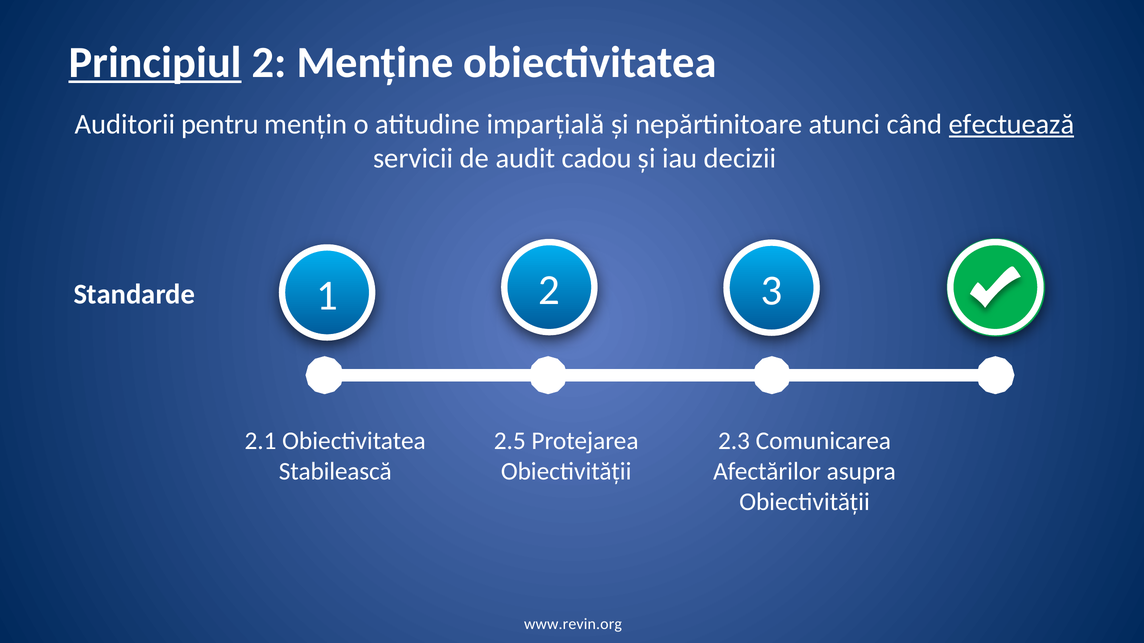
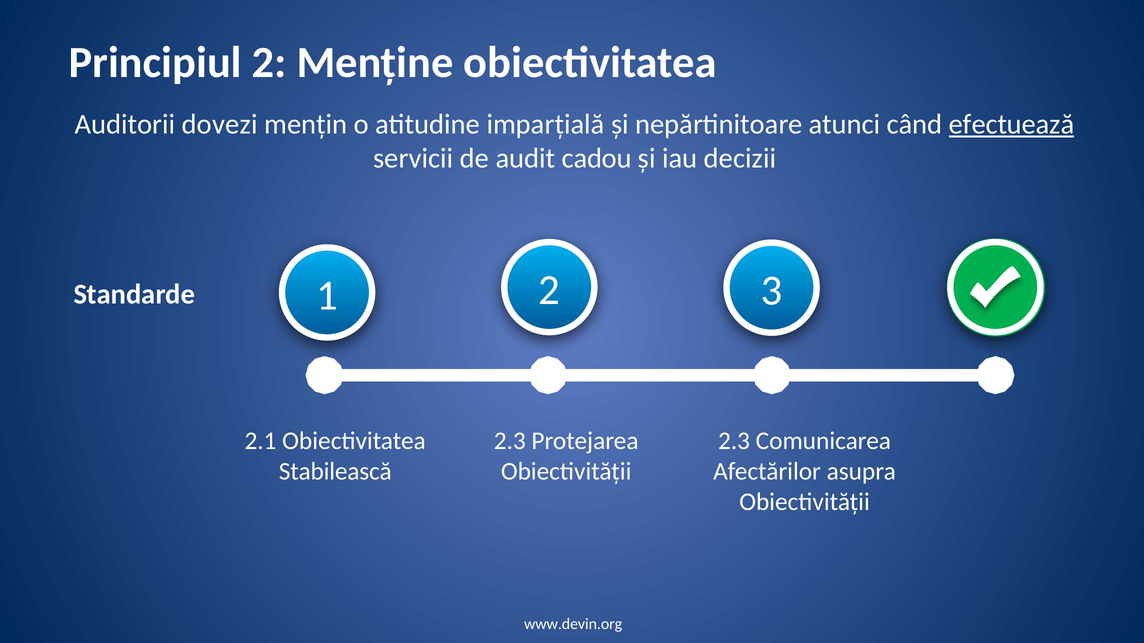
Principiul underline: present -> none (155, 63)
pentru: pentru -> dovezi (220, 124)
2.5: 2.5 -> 2.3 (510, 441)
www.revin.org: www.revin.org -> www.devin.org (573, 624)
